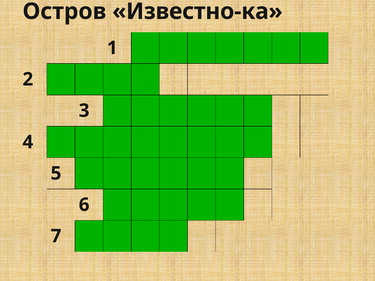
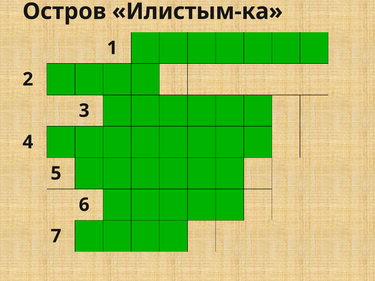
Известно-ка: Известно-ка -> Илистым-ка (197, 11)
